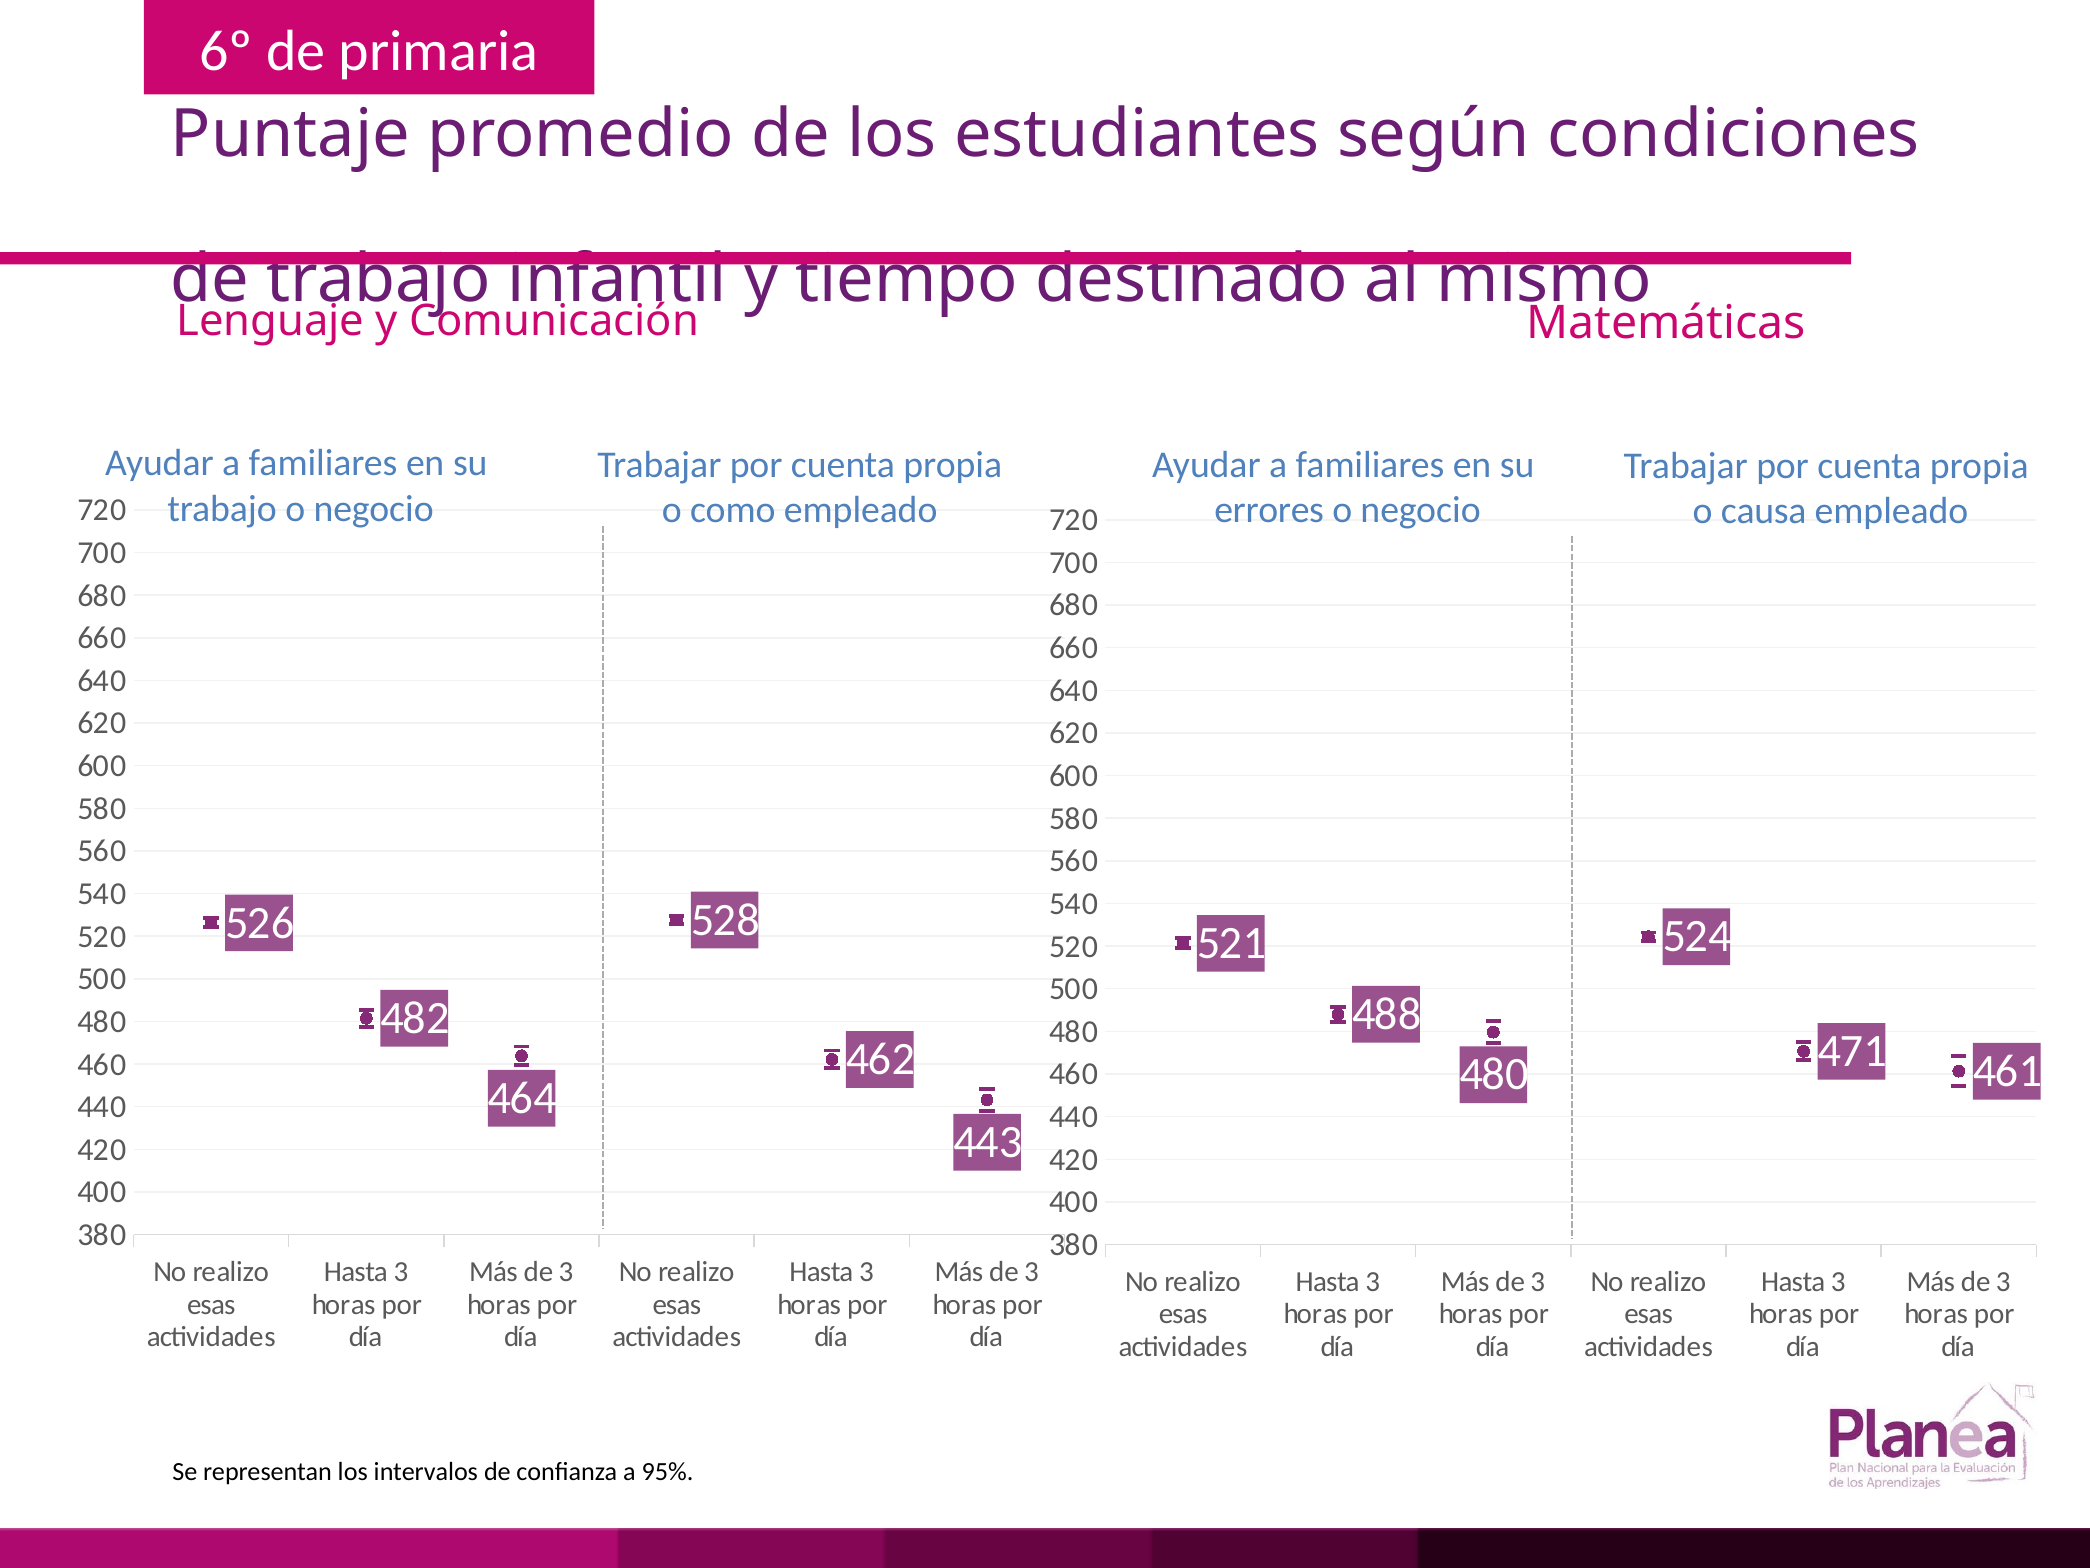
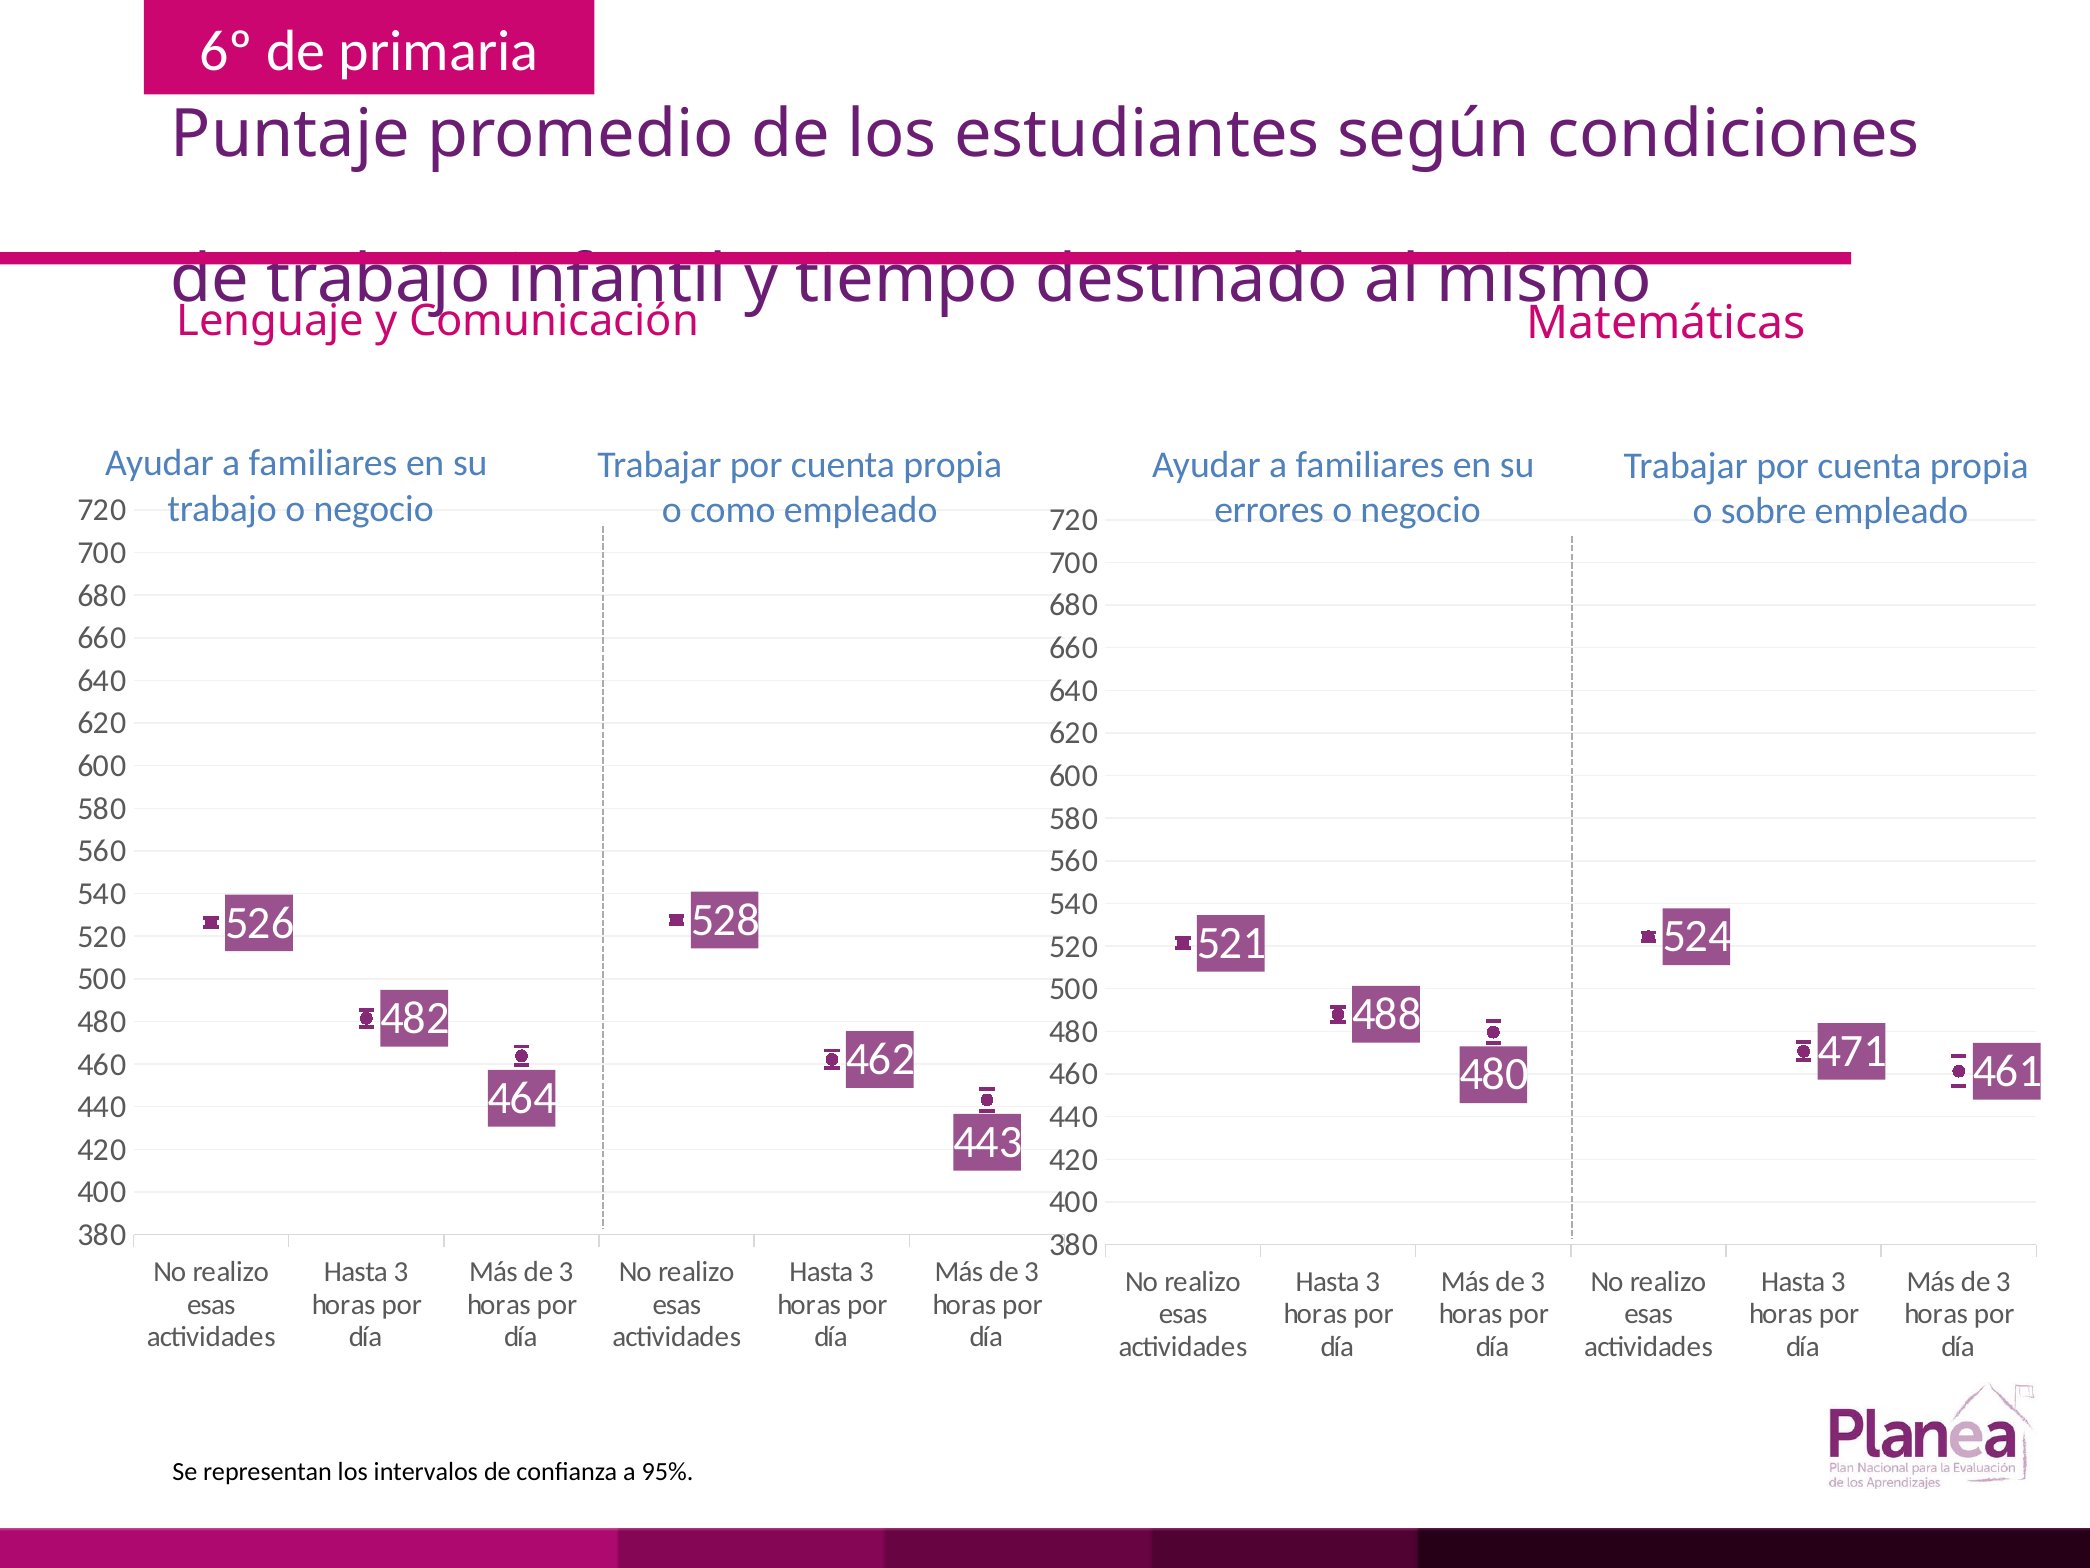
causa: causa -> sobre (1764, 511)
